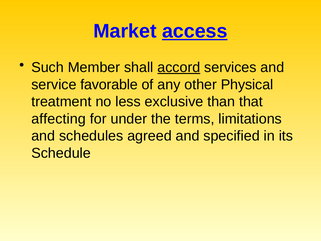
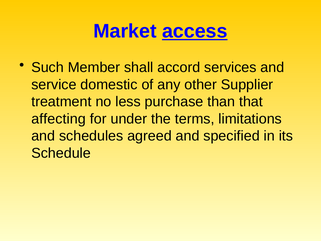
accord underline: present -> none (179, 67)
favorable: favorable -> domestic (109, 84)
Physical: Physical -> Supplier (247, 84)
exclusive: exclusive -> purchase (174, 102)
